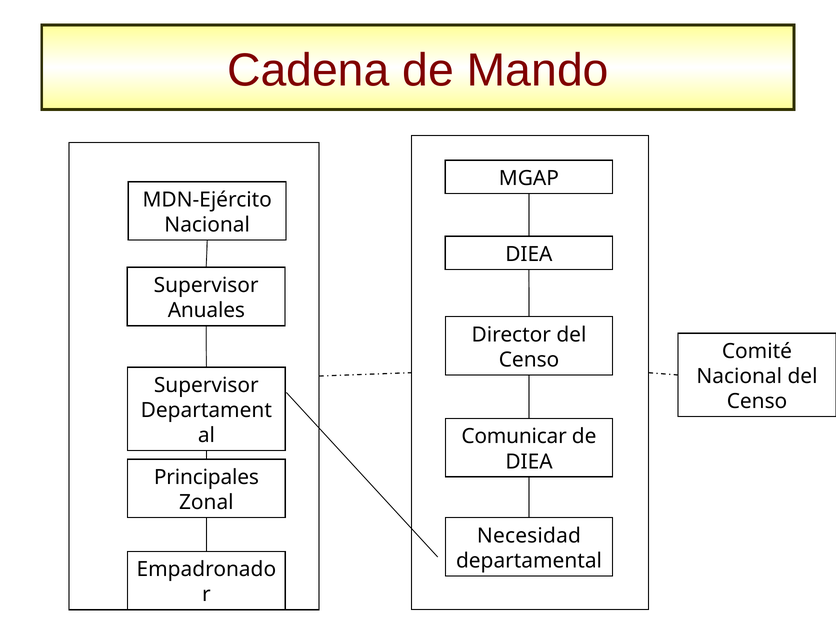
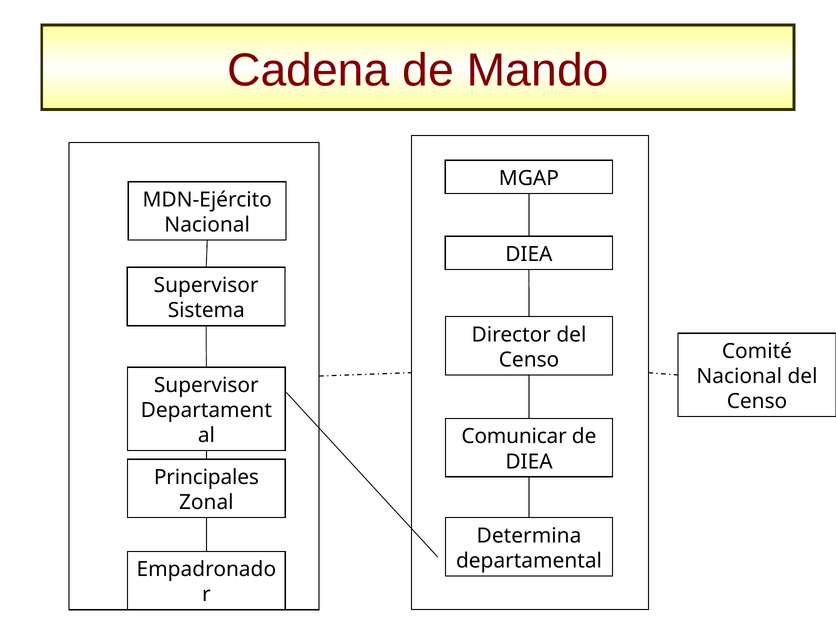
Anuales: Anuales -> Sistema (206, 311)
Necesidad: Necesidad -> Determina (529, 536)
